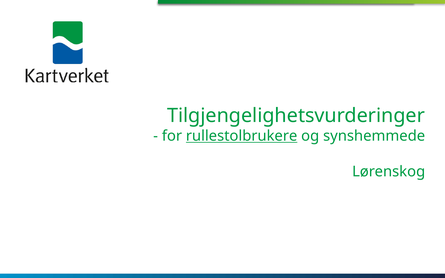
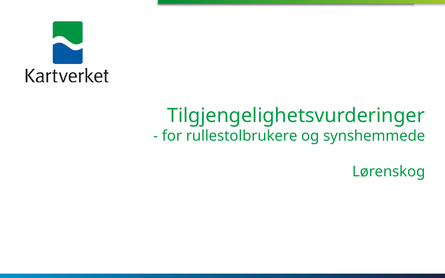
rullestolbrukere underline: present -> none (242, 136)
